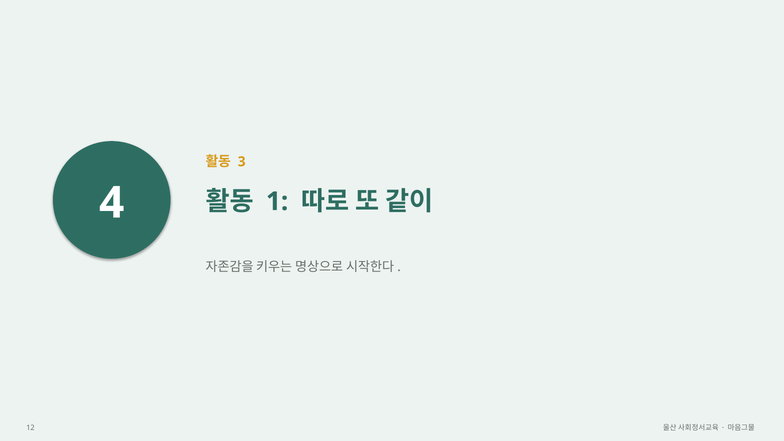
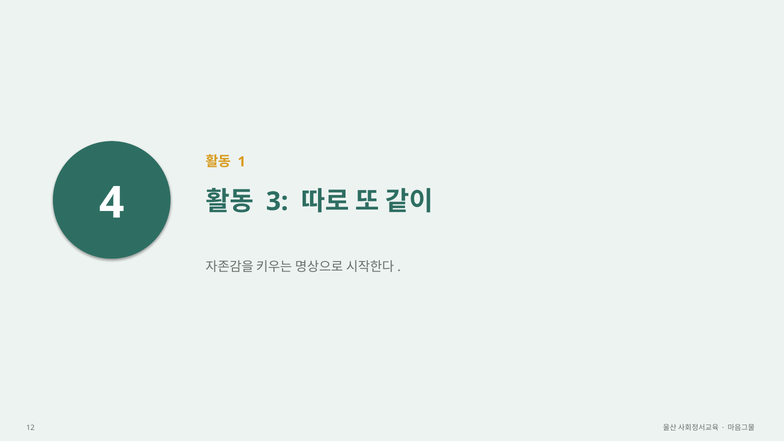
3: 3 -> 1 (242, 162)
1: 1 -> 3 (277, 201)
